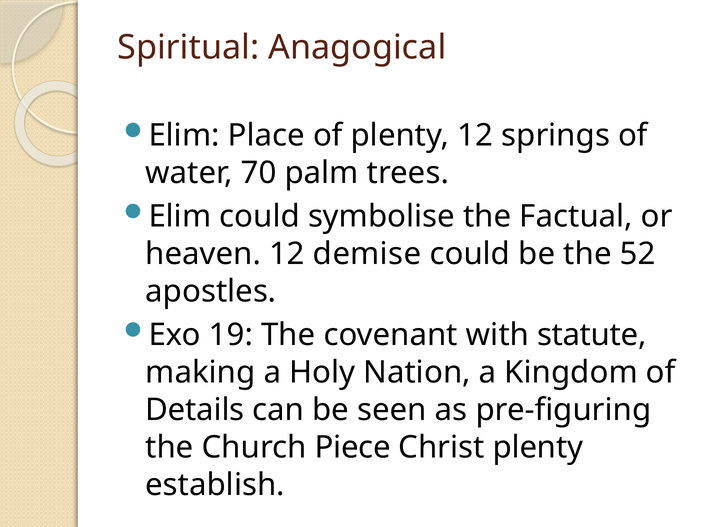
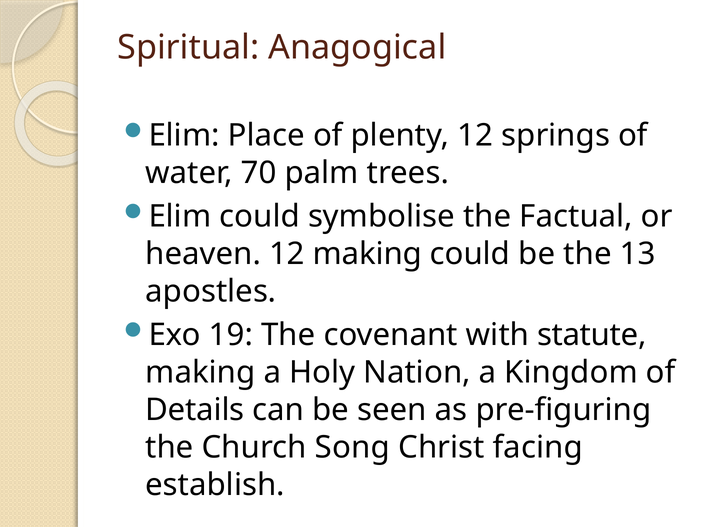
12 demise: demise -> making (367, 254)
52: 52 -> 13 (638, 254)
Piece: Piece -> Song (352, 447)
Christ plenty: plenty -> facing (538, 447)
